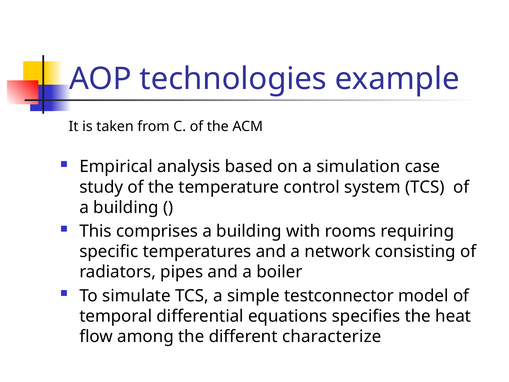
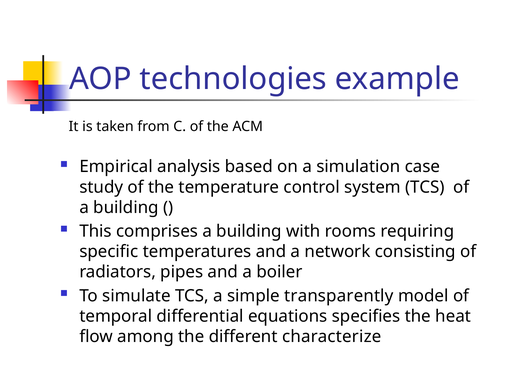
testconnector: testconnector -> transparently (339, 296)
